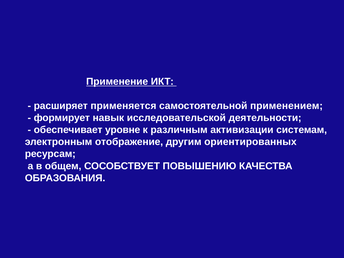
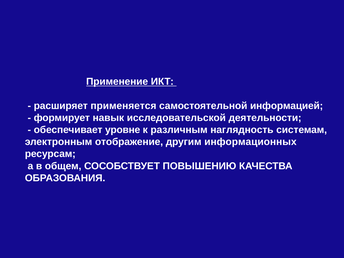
применением: применением -> информацией (287, 106)
активизации: активизации -> наглядность (242, 130)
ориентированных: ориентированных -> информационных (250, 142)
